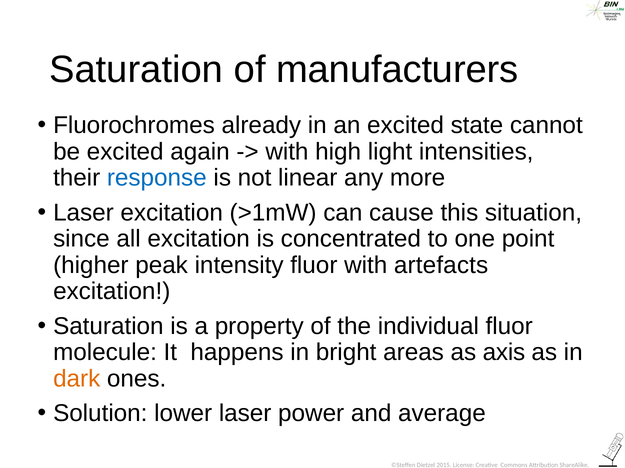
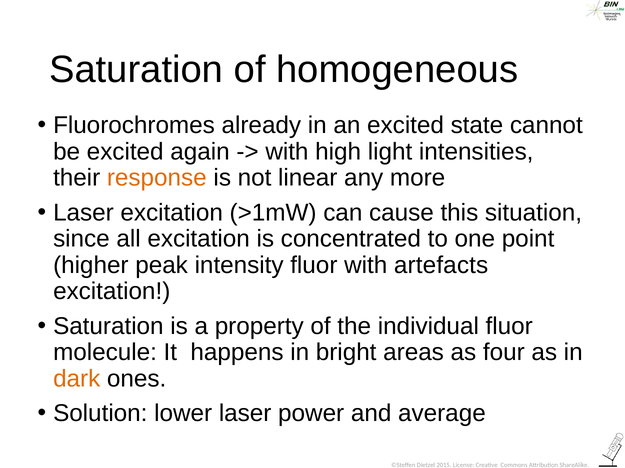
manufacturers: manufacturers -> homogeneous (397, 70)
response colour: blue -> orange (157, 178)
axis: axis -> four (504, 353)
